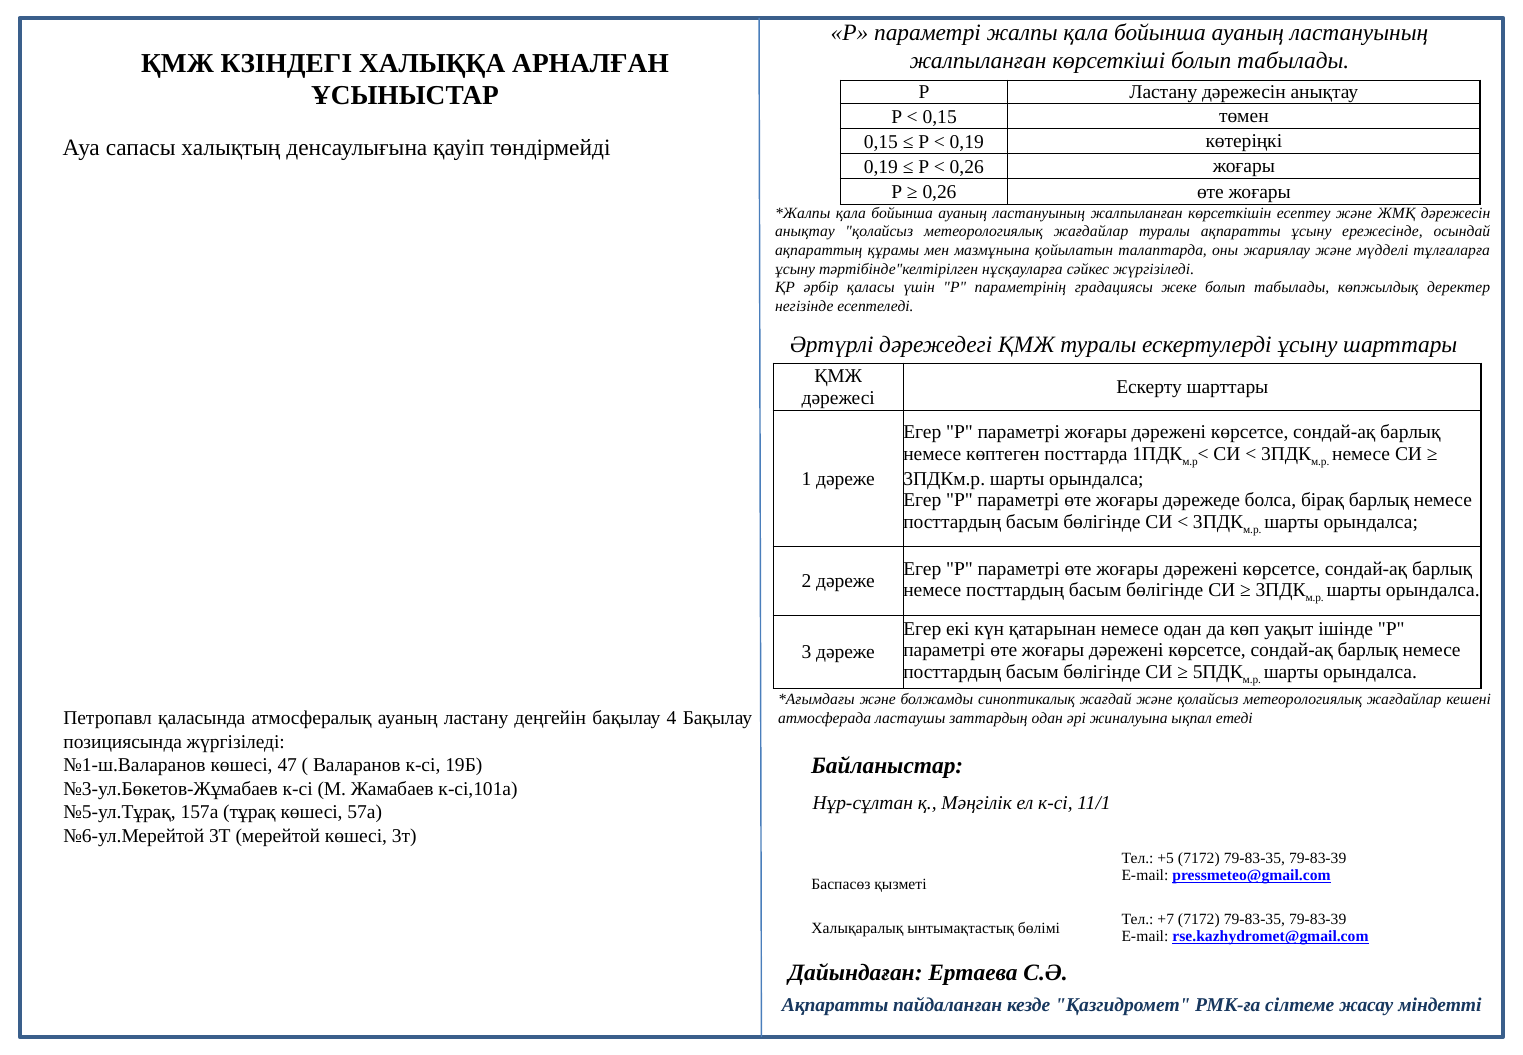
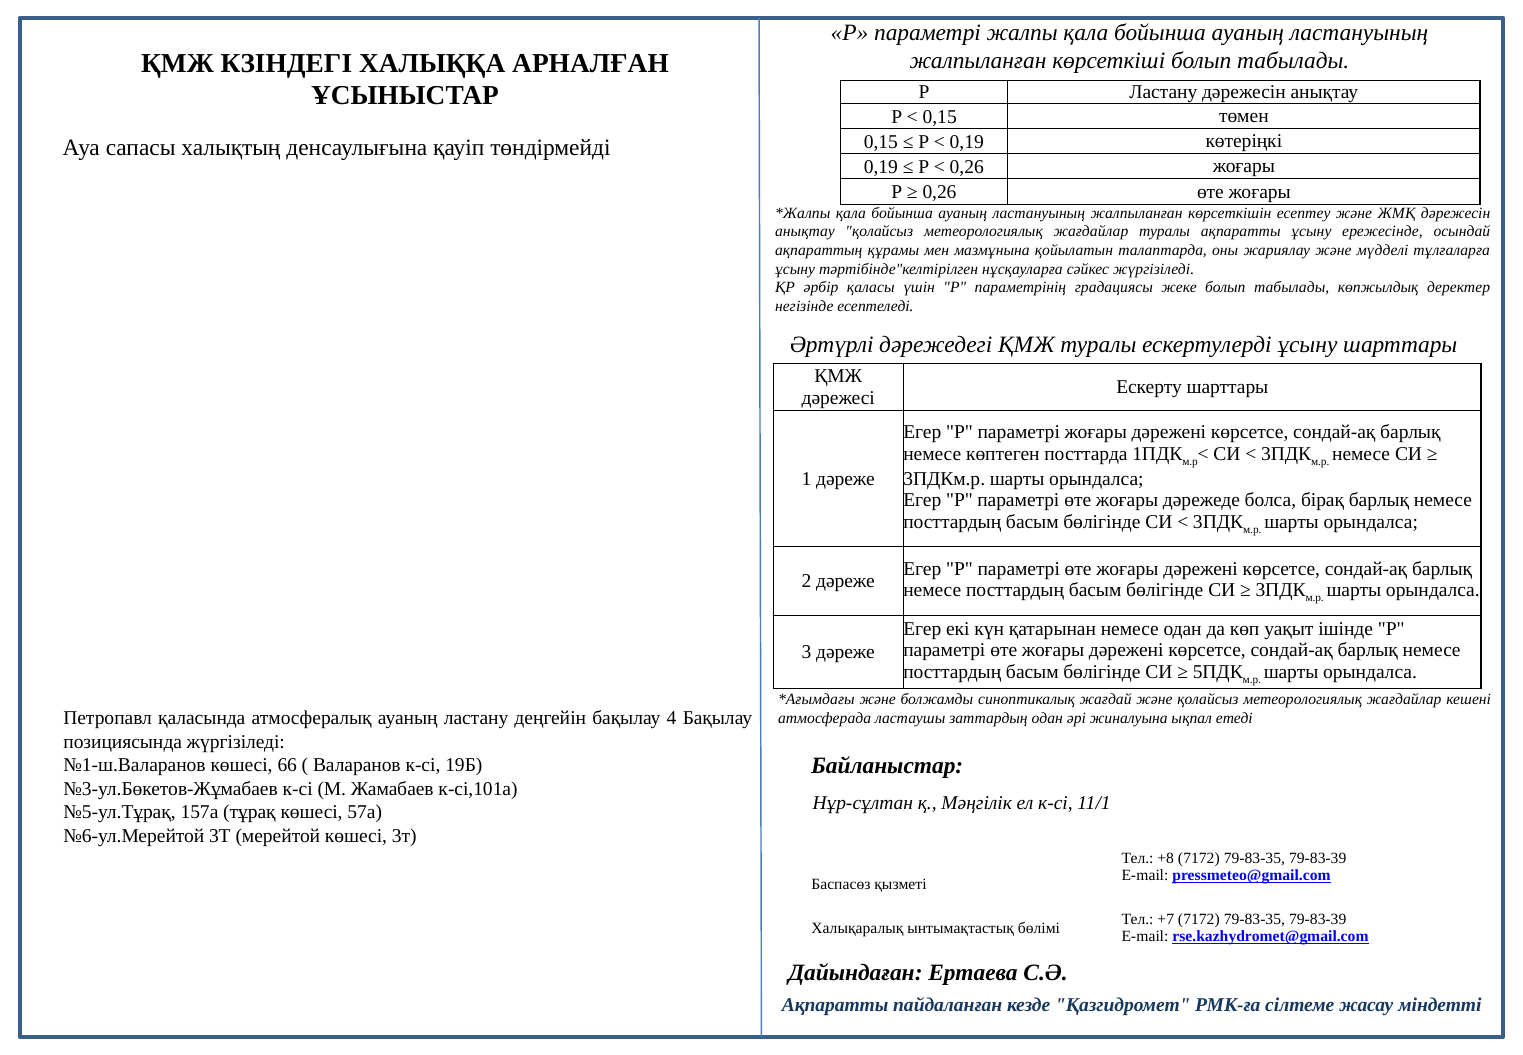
47: 47 -> 66 (287, 765)
+5: +5 -> +8 (1166, 858)
